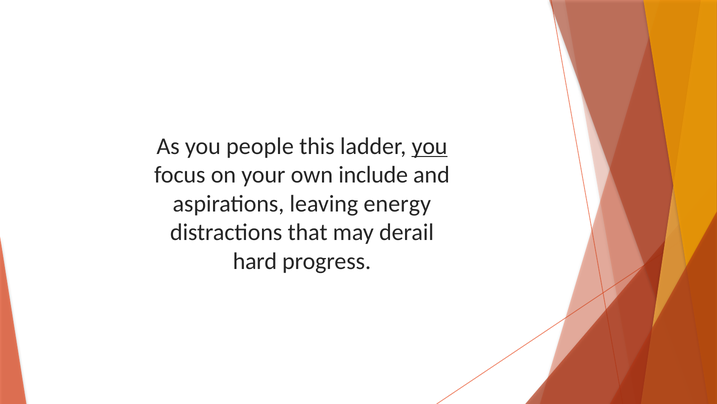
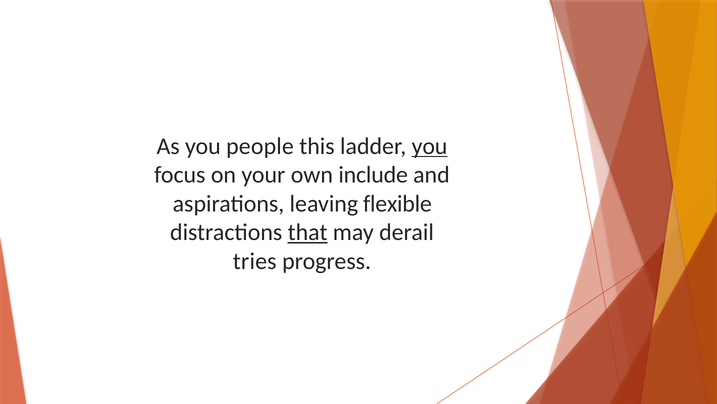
energy: energy -> flexible (397, 203)
that underline: none -> present (308, 232)
hard: hard -> tries (255, 261)
